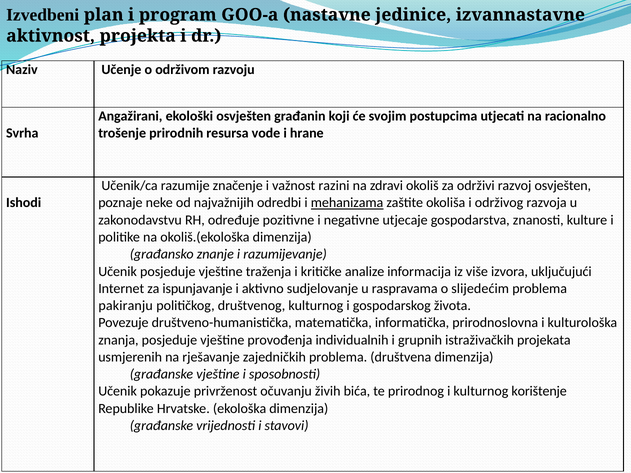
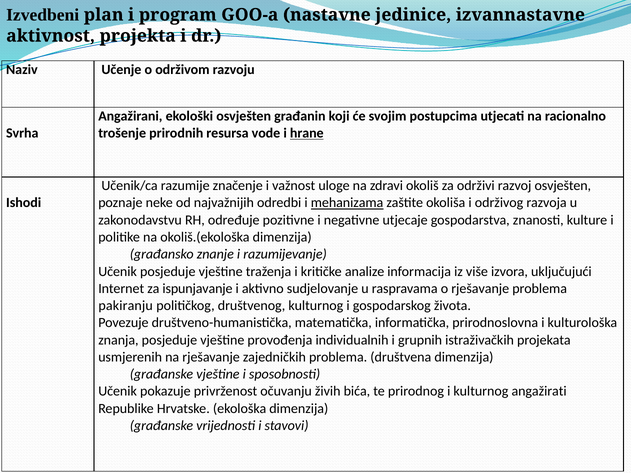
hrane underline: none -> present (307, 133)
razini: razini -> uloge (334, 186)
o slijedećim: slijedećim -> rješavanje (480, 289)
korištenje: korištenje -> angažirati (539, 392)
